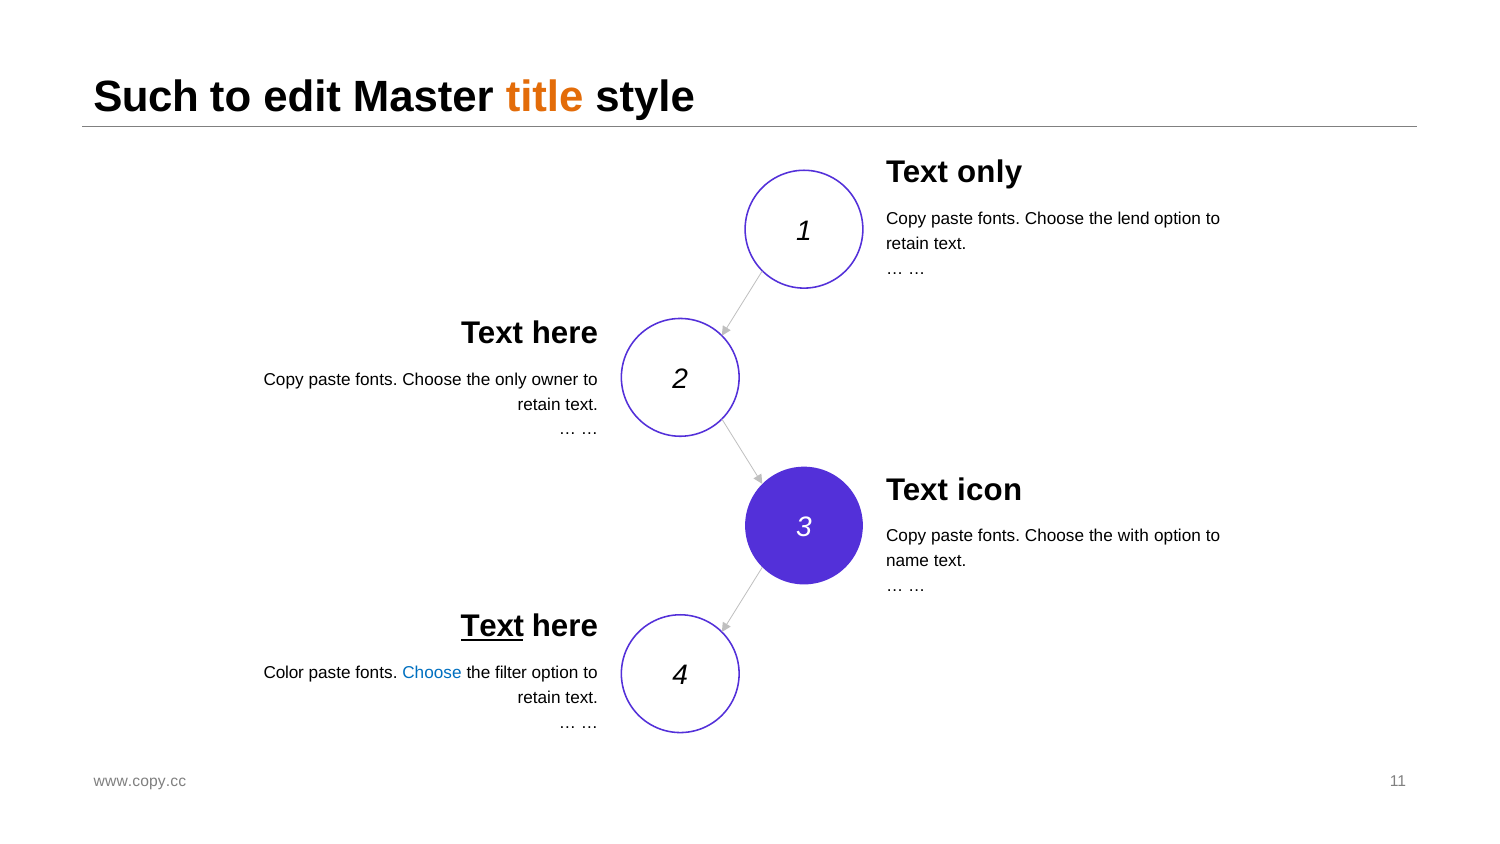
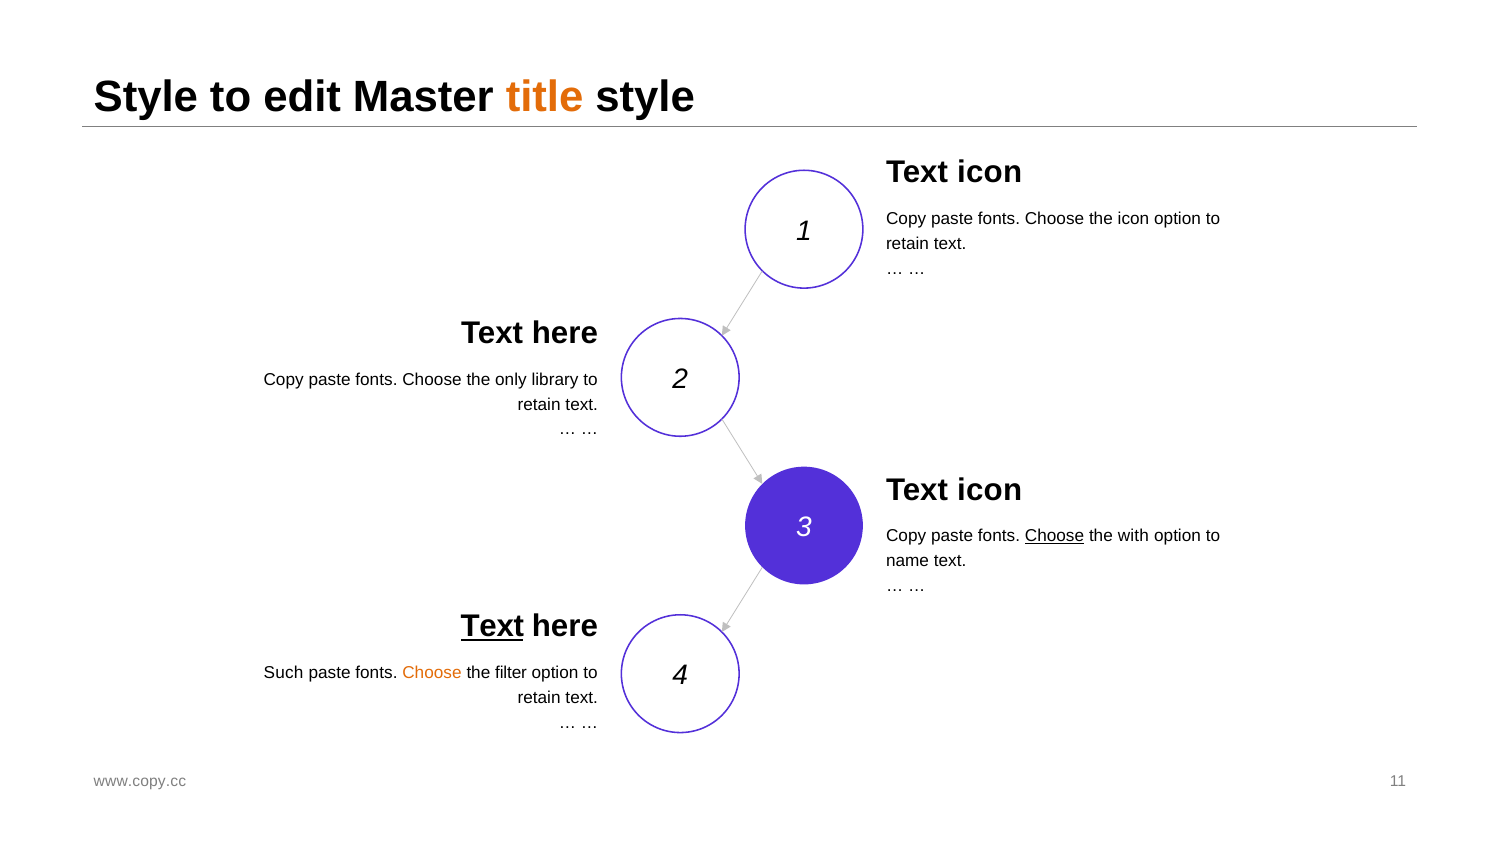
Such: Such -> Style (146, 97)
only: only -> icon (990, 172)
the lend: lend -> icon (1133, 219)
owner: owner -> library (555, 379)
Choose underline: none -> present (1054, 536)
Color: Color -> Such (284, 673)
Choose colour: blue -> orange (432, 673)
